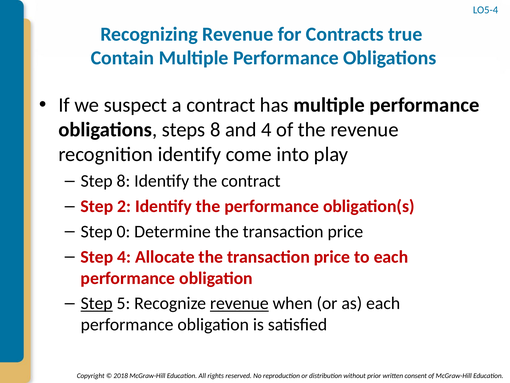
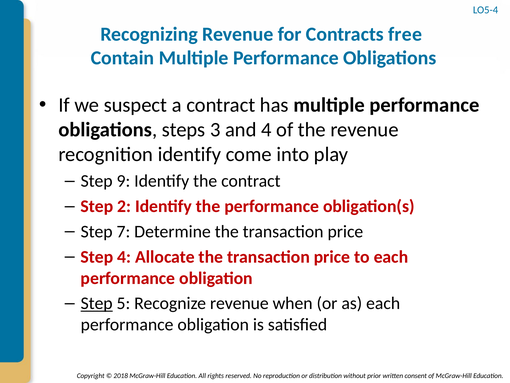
true: true -> free (405, 34)
steps 8: 8 -> 3 (215, 130)
Step 8: 8 -> 9 (123, 181)
0: 0 -> 7 (123, 231)
revenue underline: present -> none (239, 303)
